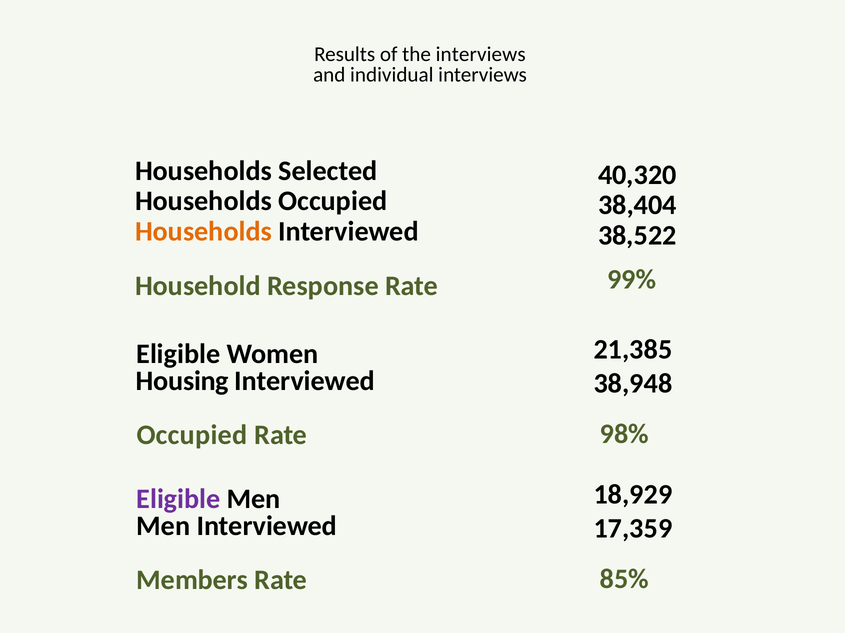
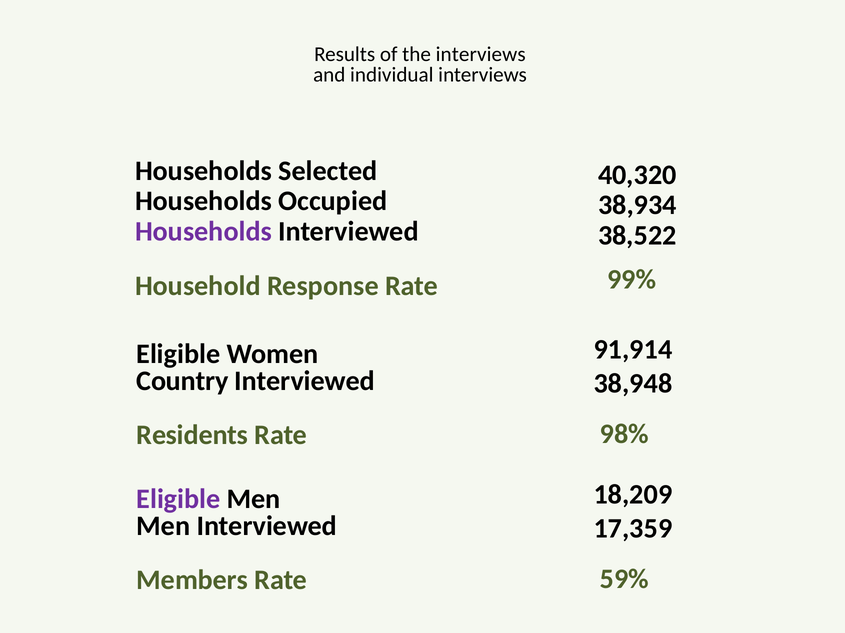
38,404: 38,404 -> 38,934 (637, 205)
Households colour: orange -> purple (203, 232)
21,385: 21,385 -> 91,914 (633, 350)
Housing: Housing -> Country (182, 381)
Occupied: Occupied -> Residents (192, 436)
18,929: 18,929 -> 18,209 (633, 495)
85%: 85% -> 59% (624, 580)
